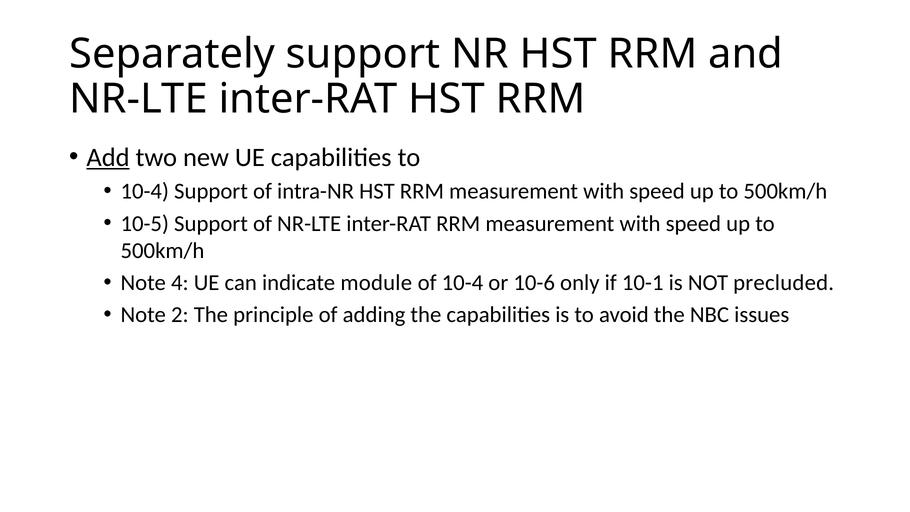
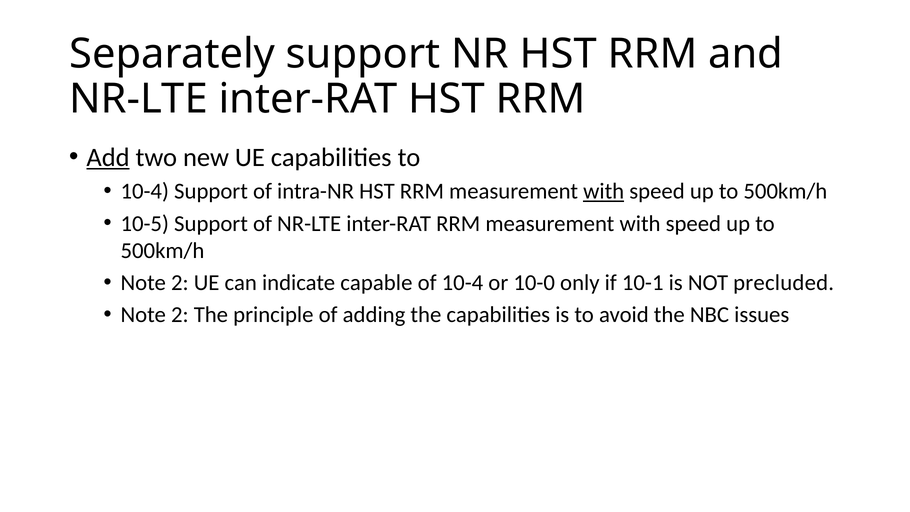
with underline: none -> present (604, 191)
4: 4 -> 2 (180, 283)
module: module -> capable (376, 283)
10-6: 10-6 -> 10-0 (534, 283)
